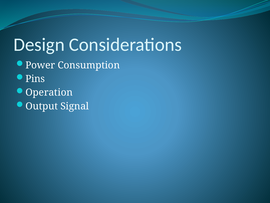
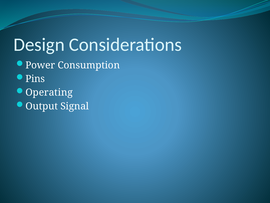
Operation: Operation -> Operating (49, 92)
